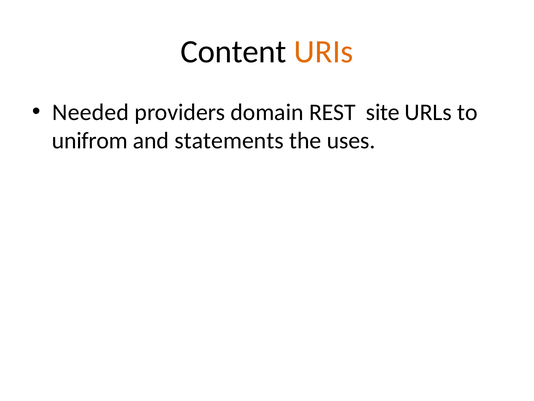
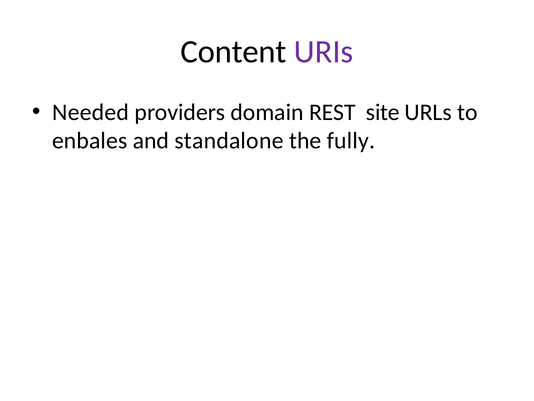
URIs colour: orange -> purple (324, 52)
unifrom: unifrom -> enbales (90, 141)
statements: statements -> standalone (229, 141)
uses: uses -> fully (351, 141)
